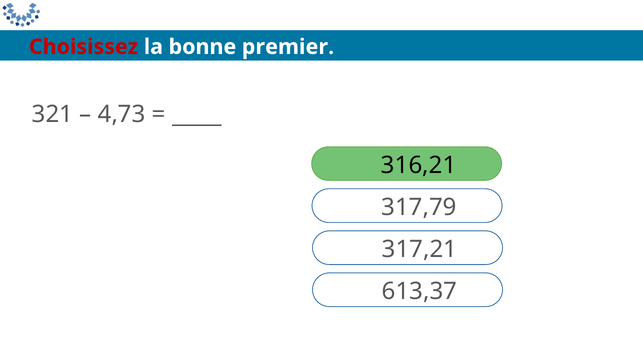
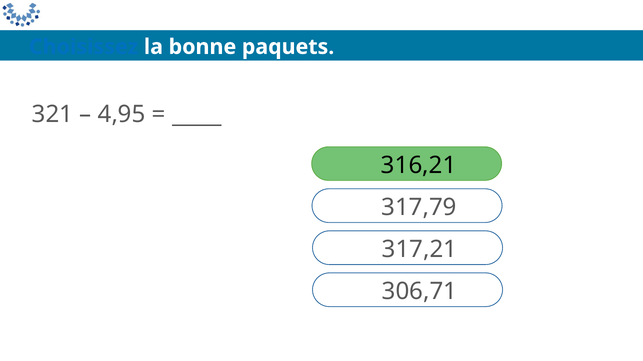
Choisissez colour: red -> blue (84, 47)
premier: premier -> paquets (288, 47)
4,73: 4,73 -> 4,95 (122, 115)
613,37: 613,37 -> 306,71 (420, 292)
